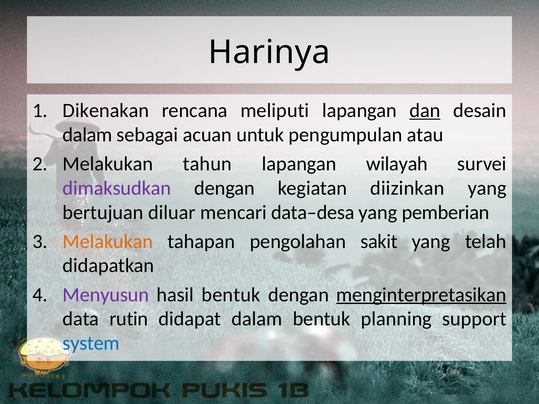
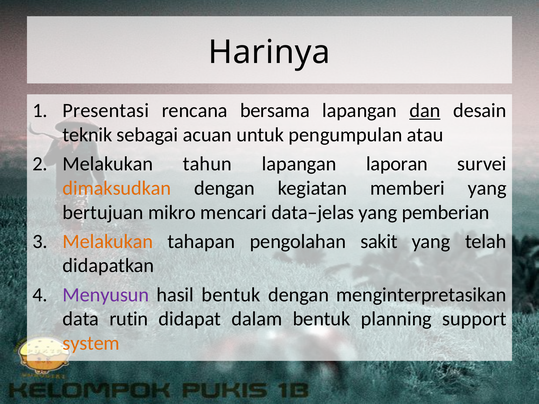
Dikenakan: Dikenakan -> Presentasi (106, 111)
meliputi: meliputi -> bersama (275, 111)
dalam: dalam -> teknik (87, 135)
wilayah: wilayah -> laporan (397, 164)
dimaksudkan colour: purple -> orange (117, 188)
diizinkan: diizinkan -> memberi (407, 188)
diluar: diluar -> mikro (172, 212)
data–desa: data–desa -> data–jelas (313, 212)
menginterpretasikan underline: present -> none (421, 295)
system colour: blue -> orange (91, 343)
